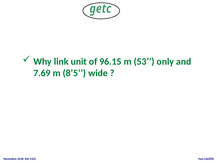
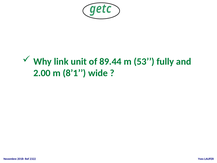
96.15: 96.15 -> 89.44 (110, 61)
only: only -> fully (165, 61)
7.69: 7.69 -> 2.00 (42, 73)
8’5: 8’5 -> 8’1 (74, 73)
